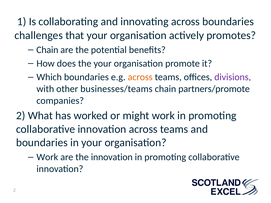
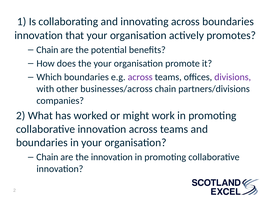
challenges: challenges -> innovation (39, 35)
across colour: orange -> purple (140, 77)
businesses/teams: businesses/teams -> businesses/across (116, 89)
partners/promote: partners/promote -> partners/divisions (214, 89)
Work: Work -> Chain (47, 157)
